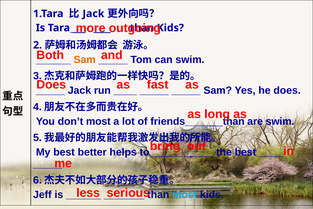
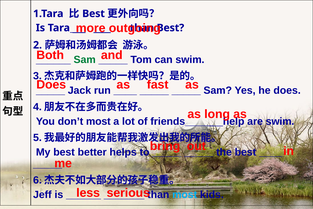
Jack: Jack -> Best (94, 14)
Kids: Kids -> Best (170, 28)
Sam colour: orange -> green (85, 60)
than: than -> help (234, 122)
